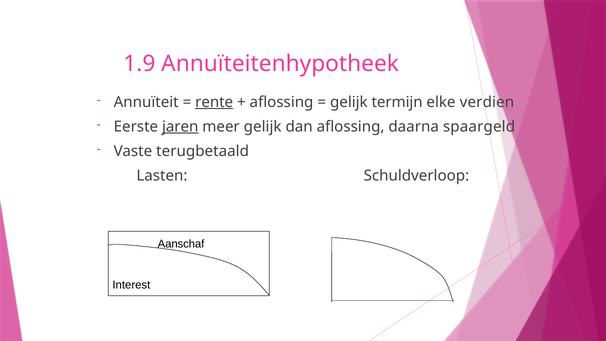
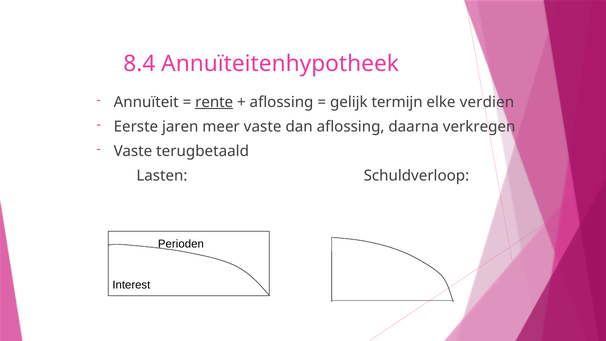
1.9: 1.9 -> 8.4 (139, 64)
jaren underline: present -> none (180, 127)
meer gelijk: gelijk -> vaste (263, 127)
spaargeld: spaargeld -> verkregen (479, 127)
Aanschaf: Aanschaf -> Perioden (181, 244)
